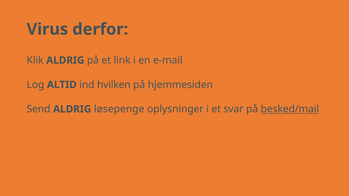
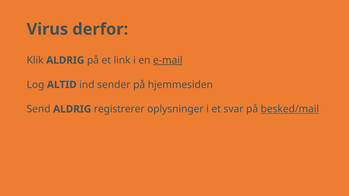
e-mail underline: none -> present (168, 60)
hvilken: hvilken -> sender (114, 85)
løsepenge: løsepenge -> registrerer (119, 109)
